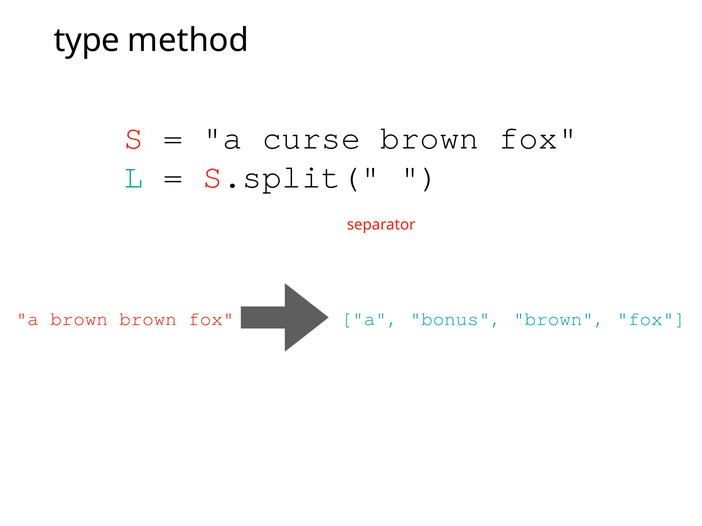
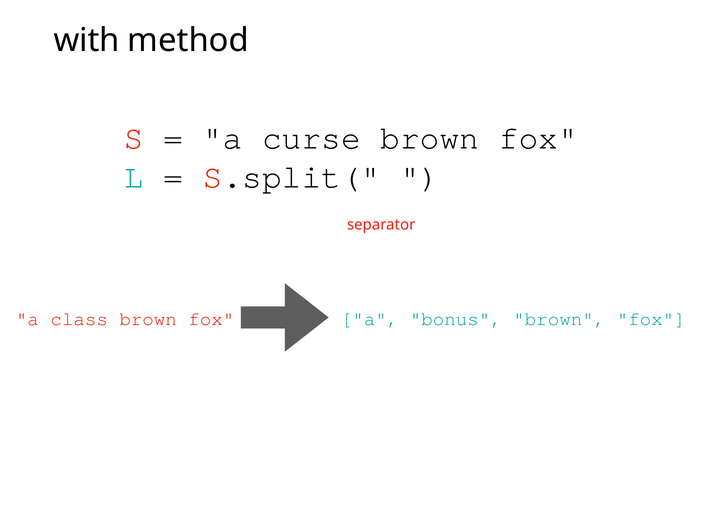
type: type -> with (87, 40)
a brown: brown -> class (79, 319)
